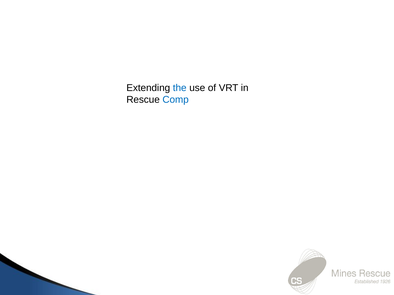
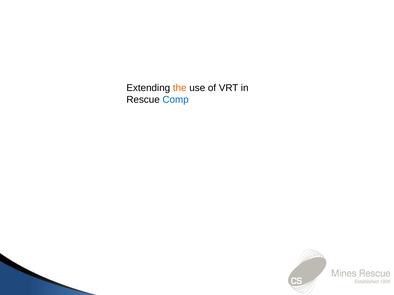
the colour: blue -> orange (180, 88)
